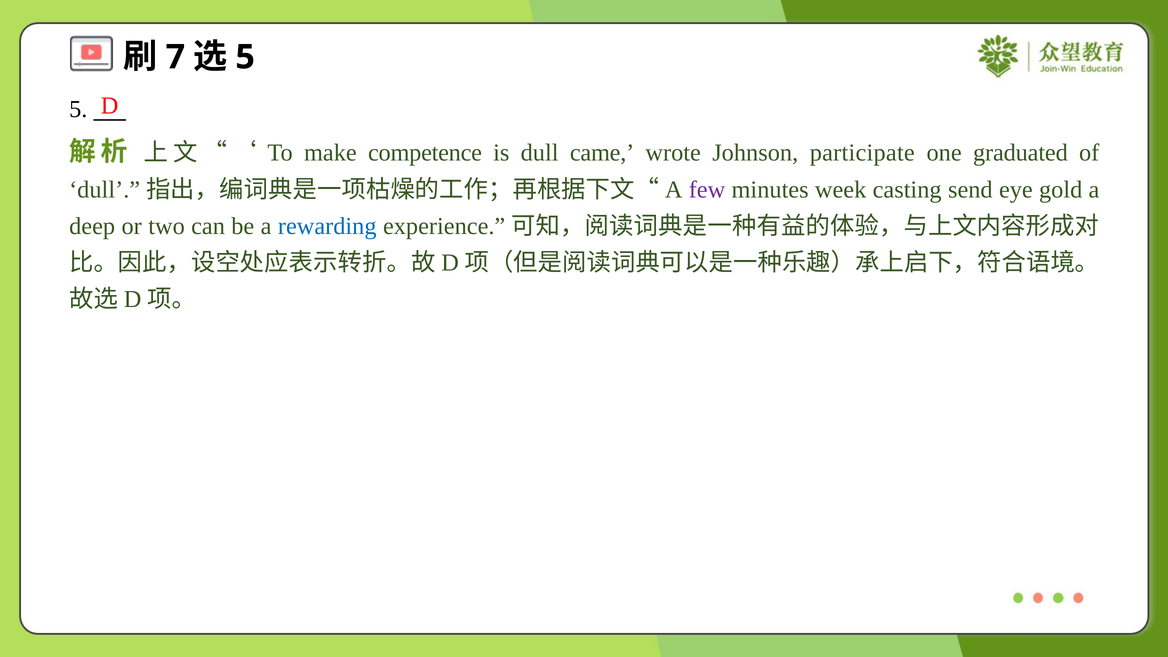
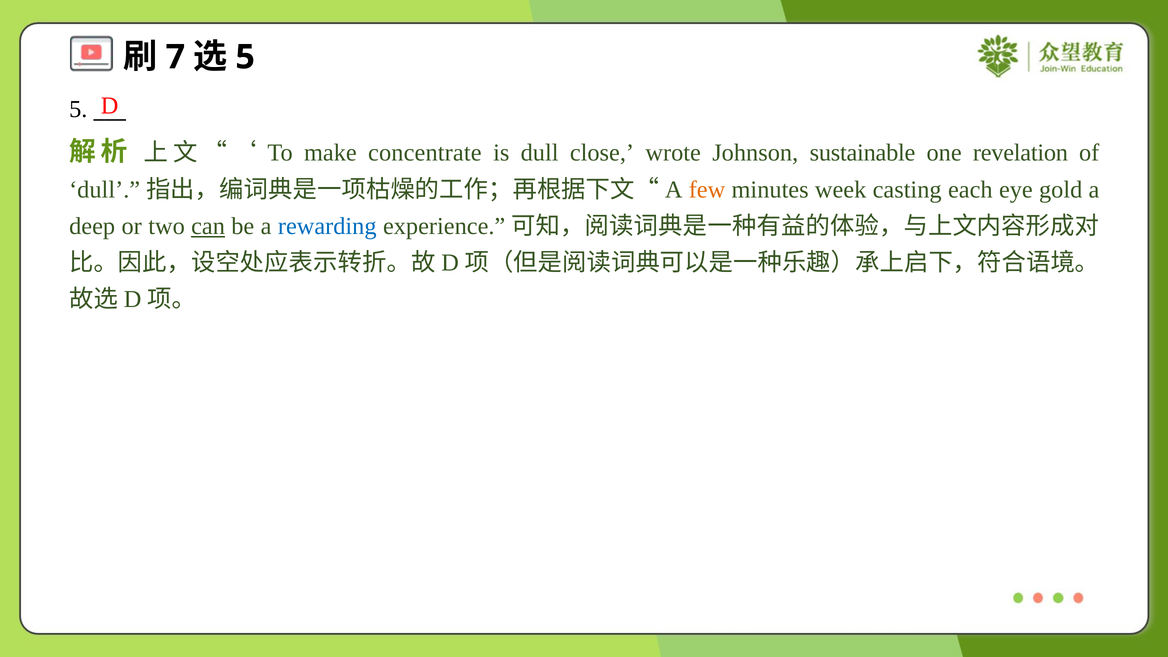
competence: competence -> concentrate (425, 153)
came: came -> close (602, 153)
participate: participate -> sustainable (863, 153)
graduated: graduated -> revelation (1020, 153)
few colour: purple -> orange (707, 190)
send: send -> each (970, 190)
can underline: none -> present (208, 226)
